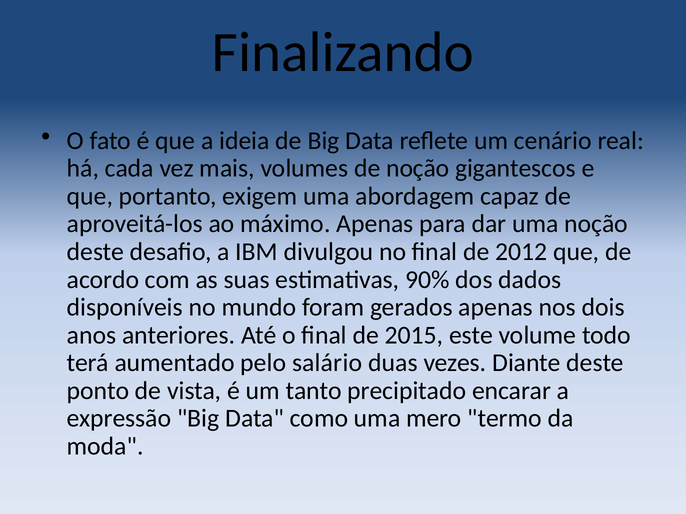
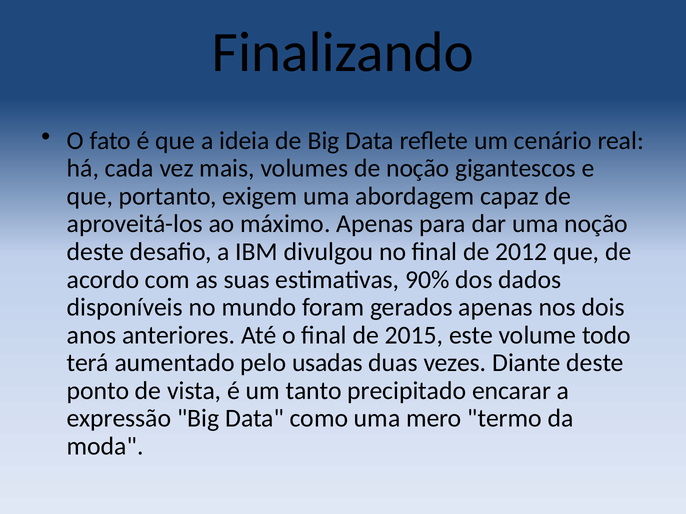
salário: salário -> usadas (327, 363)
